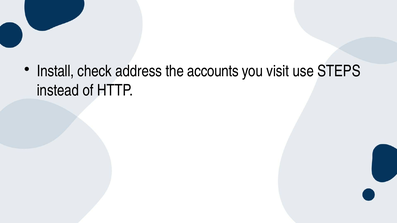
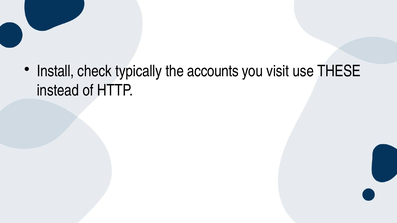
address: address -> typically (139, 71)
STEPS: STEPS -> THESE (339, 71)
